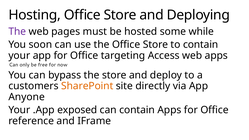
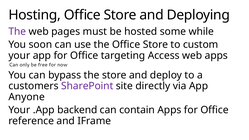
to contain: contain -> custom (201, 45)
SharePoint colour: orange -> purple (87, 86)
exposed: exposed -> backend (77, 110)
